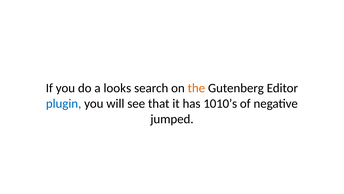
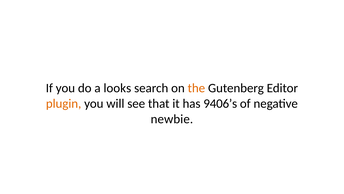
plugin colour: blue -> orange (64, 103)
1010’s: 1010’s -> 9406’s (220, 103)
jumped: jumped -> newbie (172, 119)
